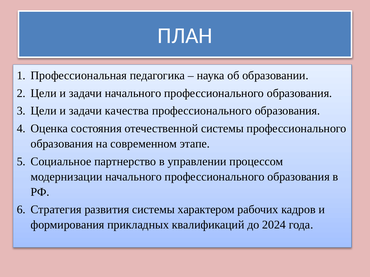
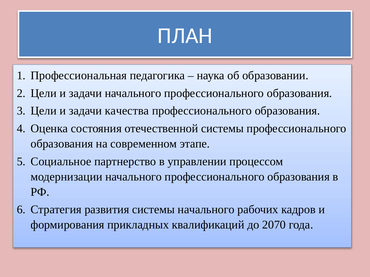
системы характером: характером -> начального (206, 210)
2024: 2024 -> 2070 (274, 225)
